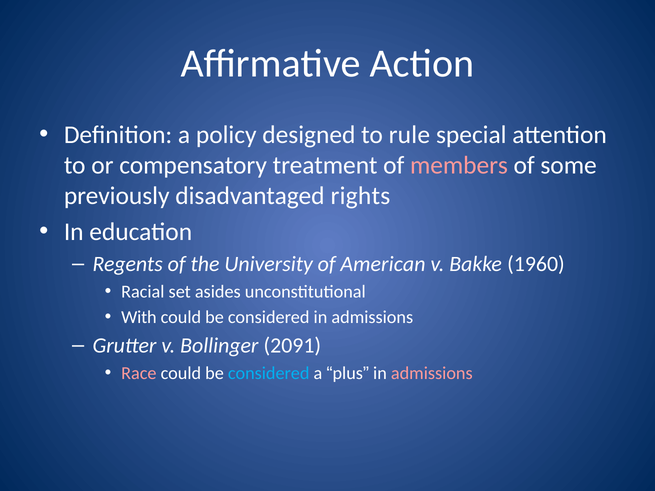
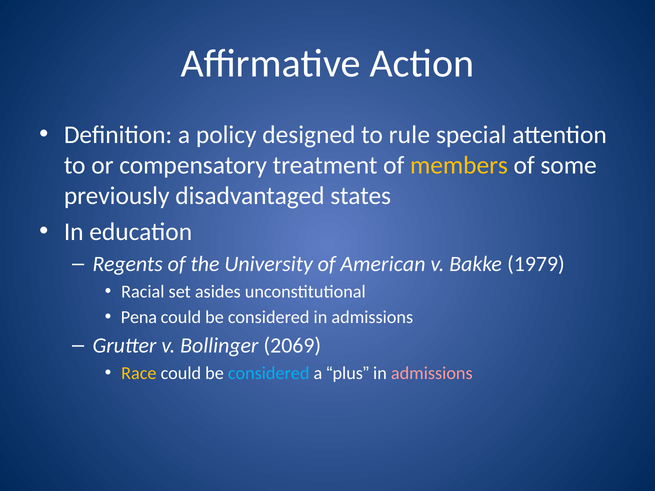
members colour: pink -> yellow (459, 166)
rights: rights -> states (361, 196)
1960: 1960 -> 1979 (536, 264)
With: With -> Pena (139, 317)
2091: 2091 -> 2069 (292, 346)
Race colour: pink -> yellow (139, 373)
